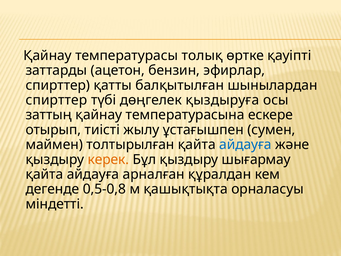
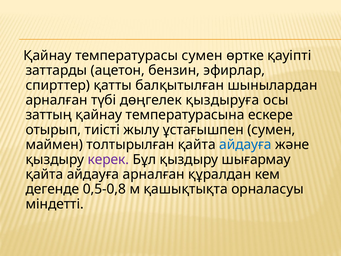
температурасы толық: толық -> сумен (202, 56)
спирттер: спирттер -> арналған (57, 100)
керек colour: orange -> purple (108, 159)
